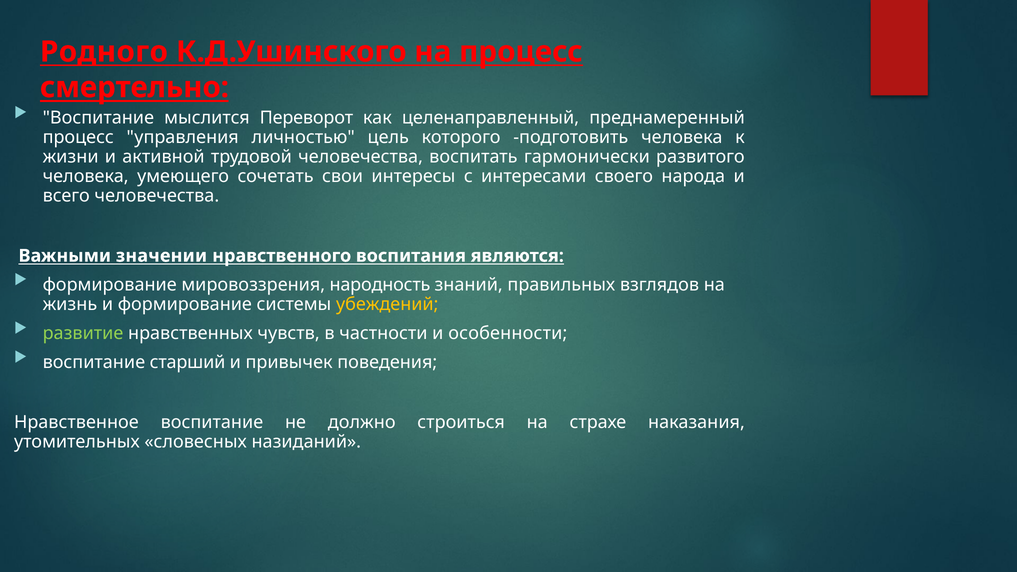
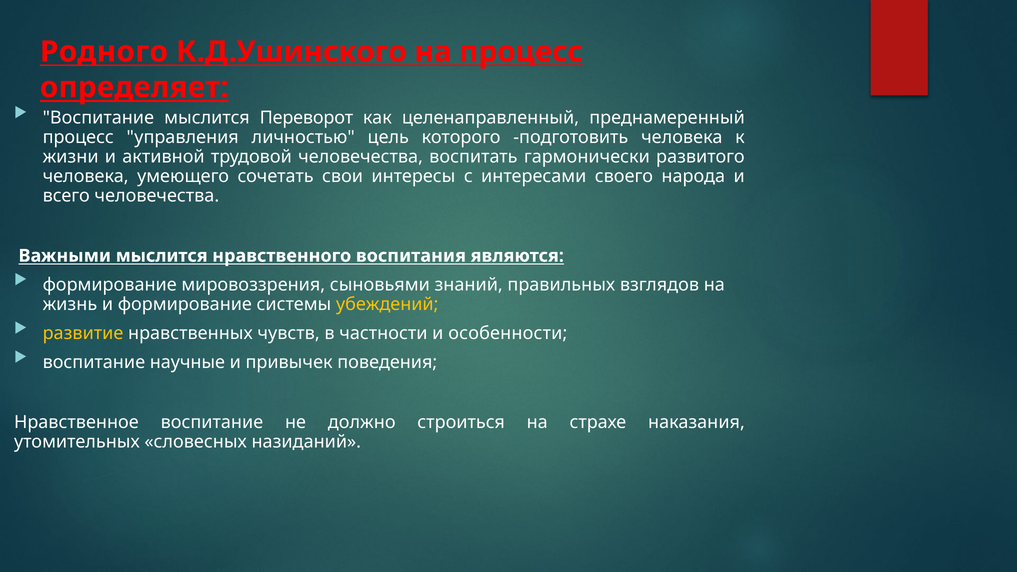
смертельно: смертельно -> определяет (134, 87)
Важными значении: значении -> мыслится (162, 256)
народность: народность -> сыновьями (380, 285)
развитие colour: light green -> yellow (83, 333)
старший: старший -> научные (187, 362)
